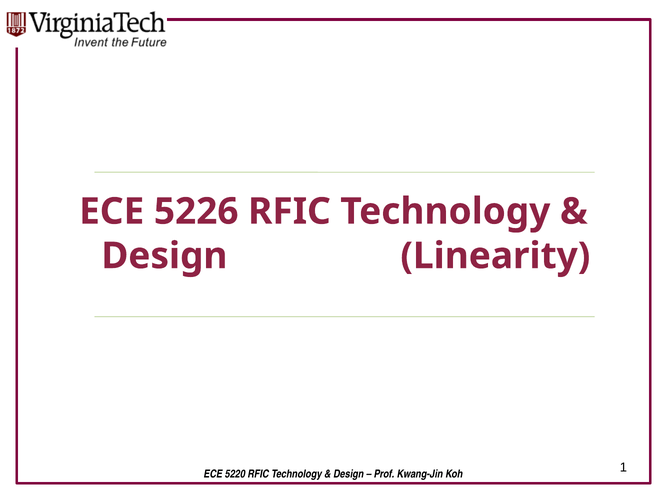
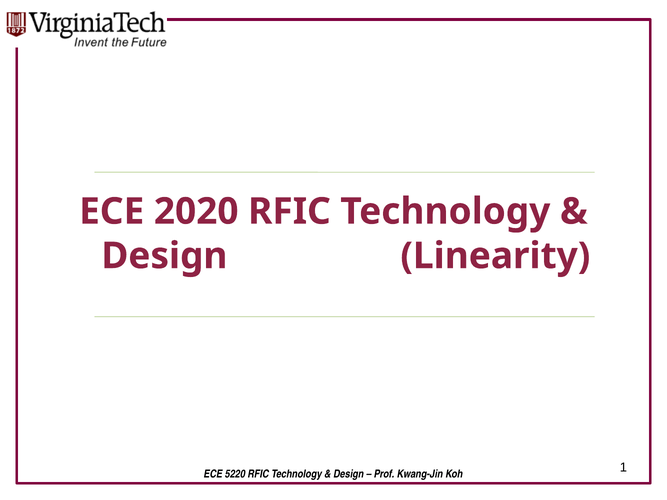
5226: 5226 -> 2020 (196, 212)
